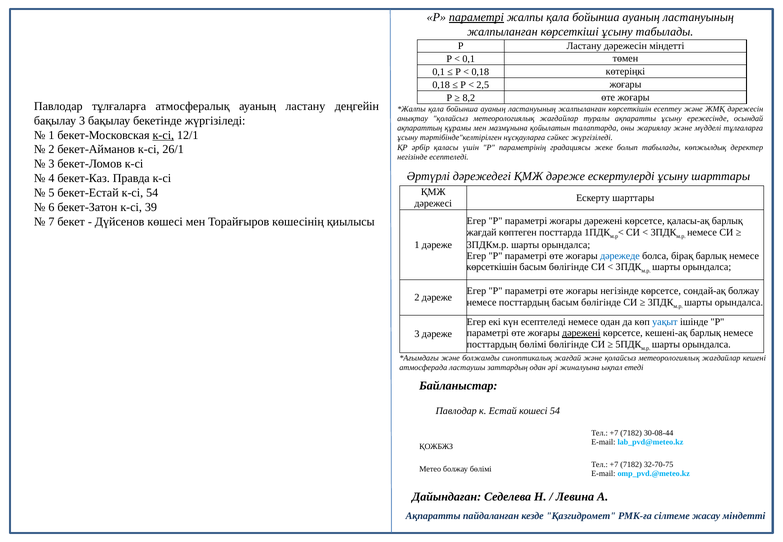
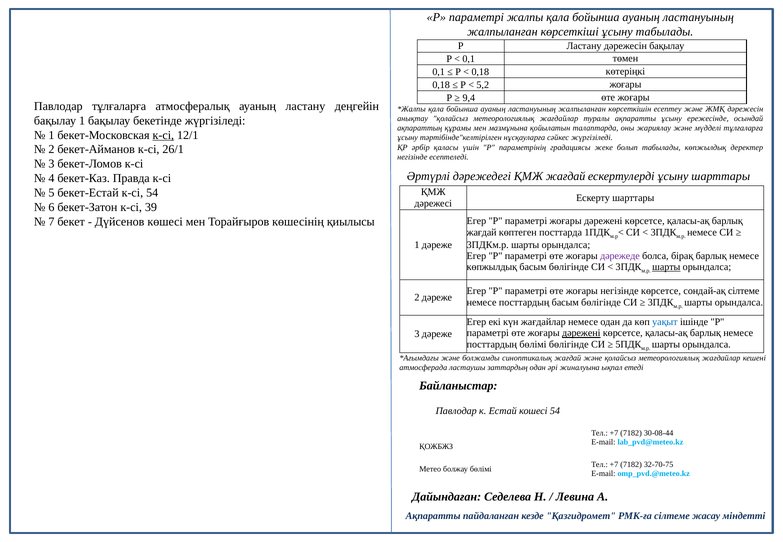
параметрі underline: present -> none (476, 17)
дәрежесін міндетті: міндетті -> бақылау (667, 46)
2,5: 2,5 -> 5,2 (483, 85)
8,2: 8,2 -> 9,4 (469, 98)
бақылау 3: 3 -> 1 (82, 121)
ҚМЖ дәреже: дәреже -> жағдай (566, 176)
дәрежеде colour: blue -> purple (620, 256)
көрсеткішін: көрсеткішін -> көпжылдық (492, 267)
шарты underline: none -> present (666, 267)
сондай-ақ болжау: болжау -> сілтеме (744, 291)
күн есептеледі: есептеледі -> жағдайлар (543, 322)
кешені-ақ: кешені-ақ -> қаласы-ақ (666, 333)
